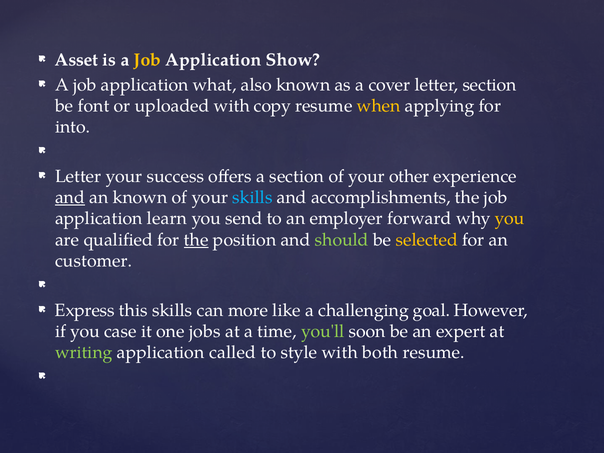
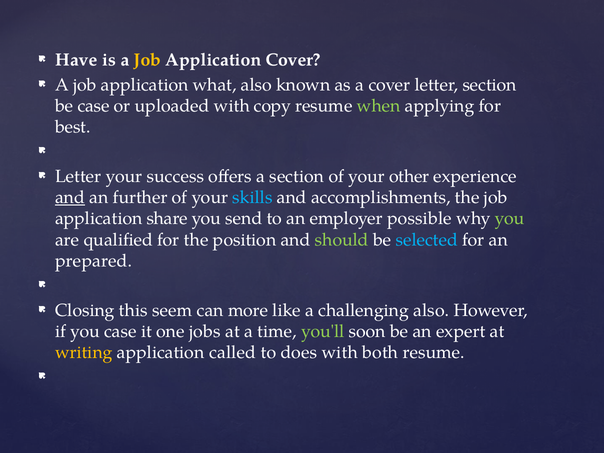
Asset: Asset -> Have (76, 60)
Application Show: Show -> Cover (293, 60)
be font: font -> case (94, 106)
when colour: yellow -> light green (379, 106)
into: into -> best (73, 127)
an known: known -> further (140, 197)
learn: learn -> share (167, 219)
forward: forward -> possible (419, 219)
you colour: yellow -> light green (510, 219)
the underline: present -> none (196, 240)
selected colour: yellow -> light blue (427, 240)
customer: customer -> prepared (94, 261)
Express: Express -> Closing (85, 310)
this skills: skills -> seem (172, 310)
challenging goal: goal -> also (431, 310)
writing colour: light green -> yellow (84, 353)
style: style -> does (299, 353)
